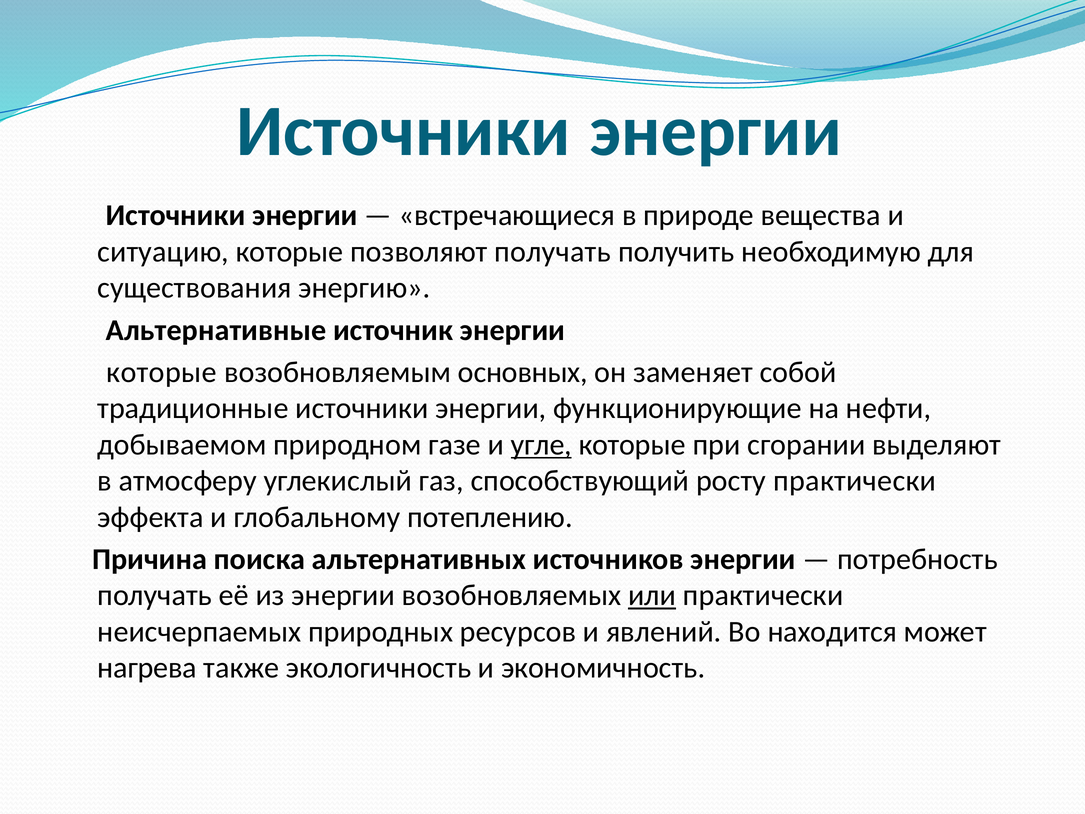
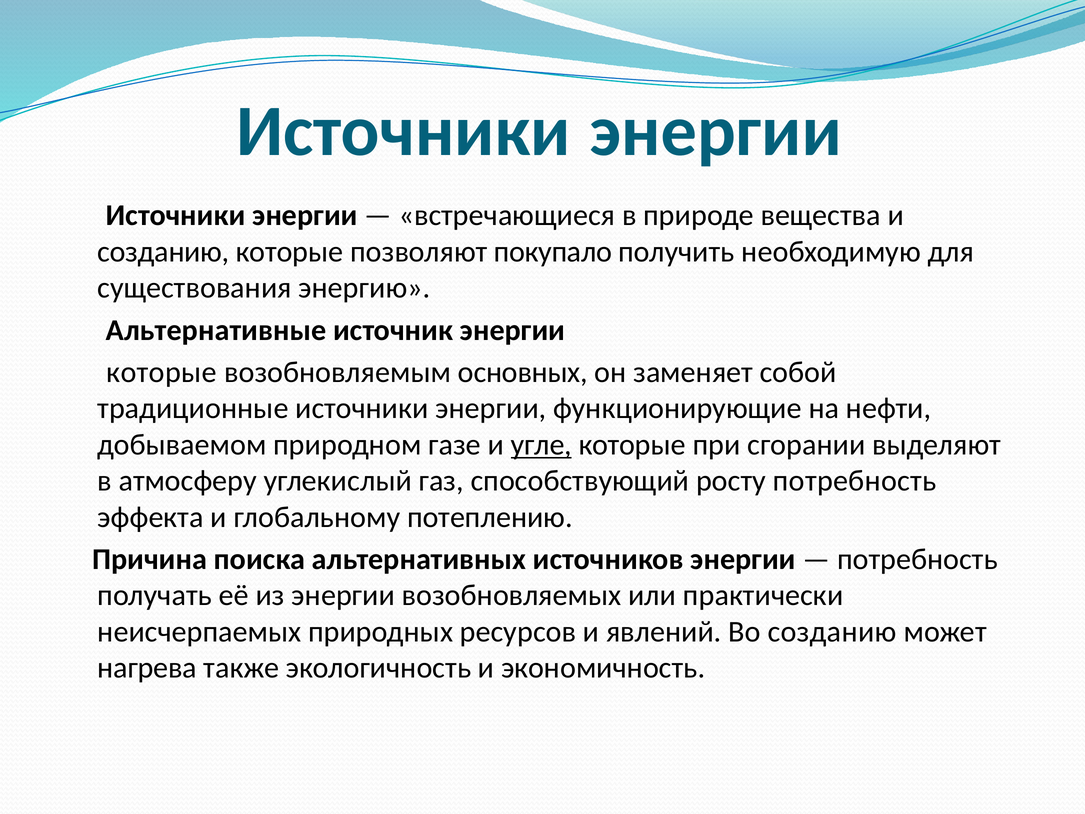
ситуацию: ситуацию -> созданию (163, 252)
позволяют получать: получать -> покупало (553, 252)
росту практически: практически -> потребность (855, 481)
или underline: present -> none (652, 595)
Во находится: находится -> созданию (832, 631)
